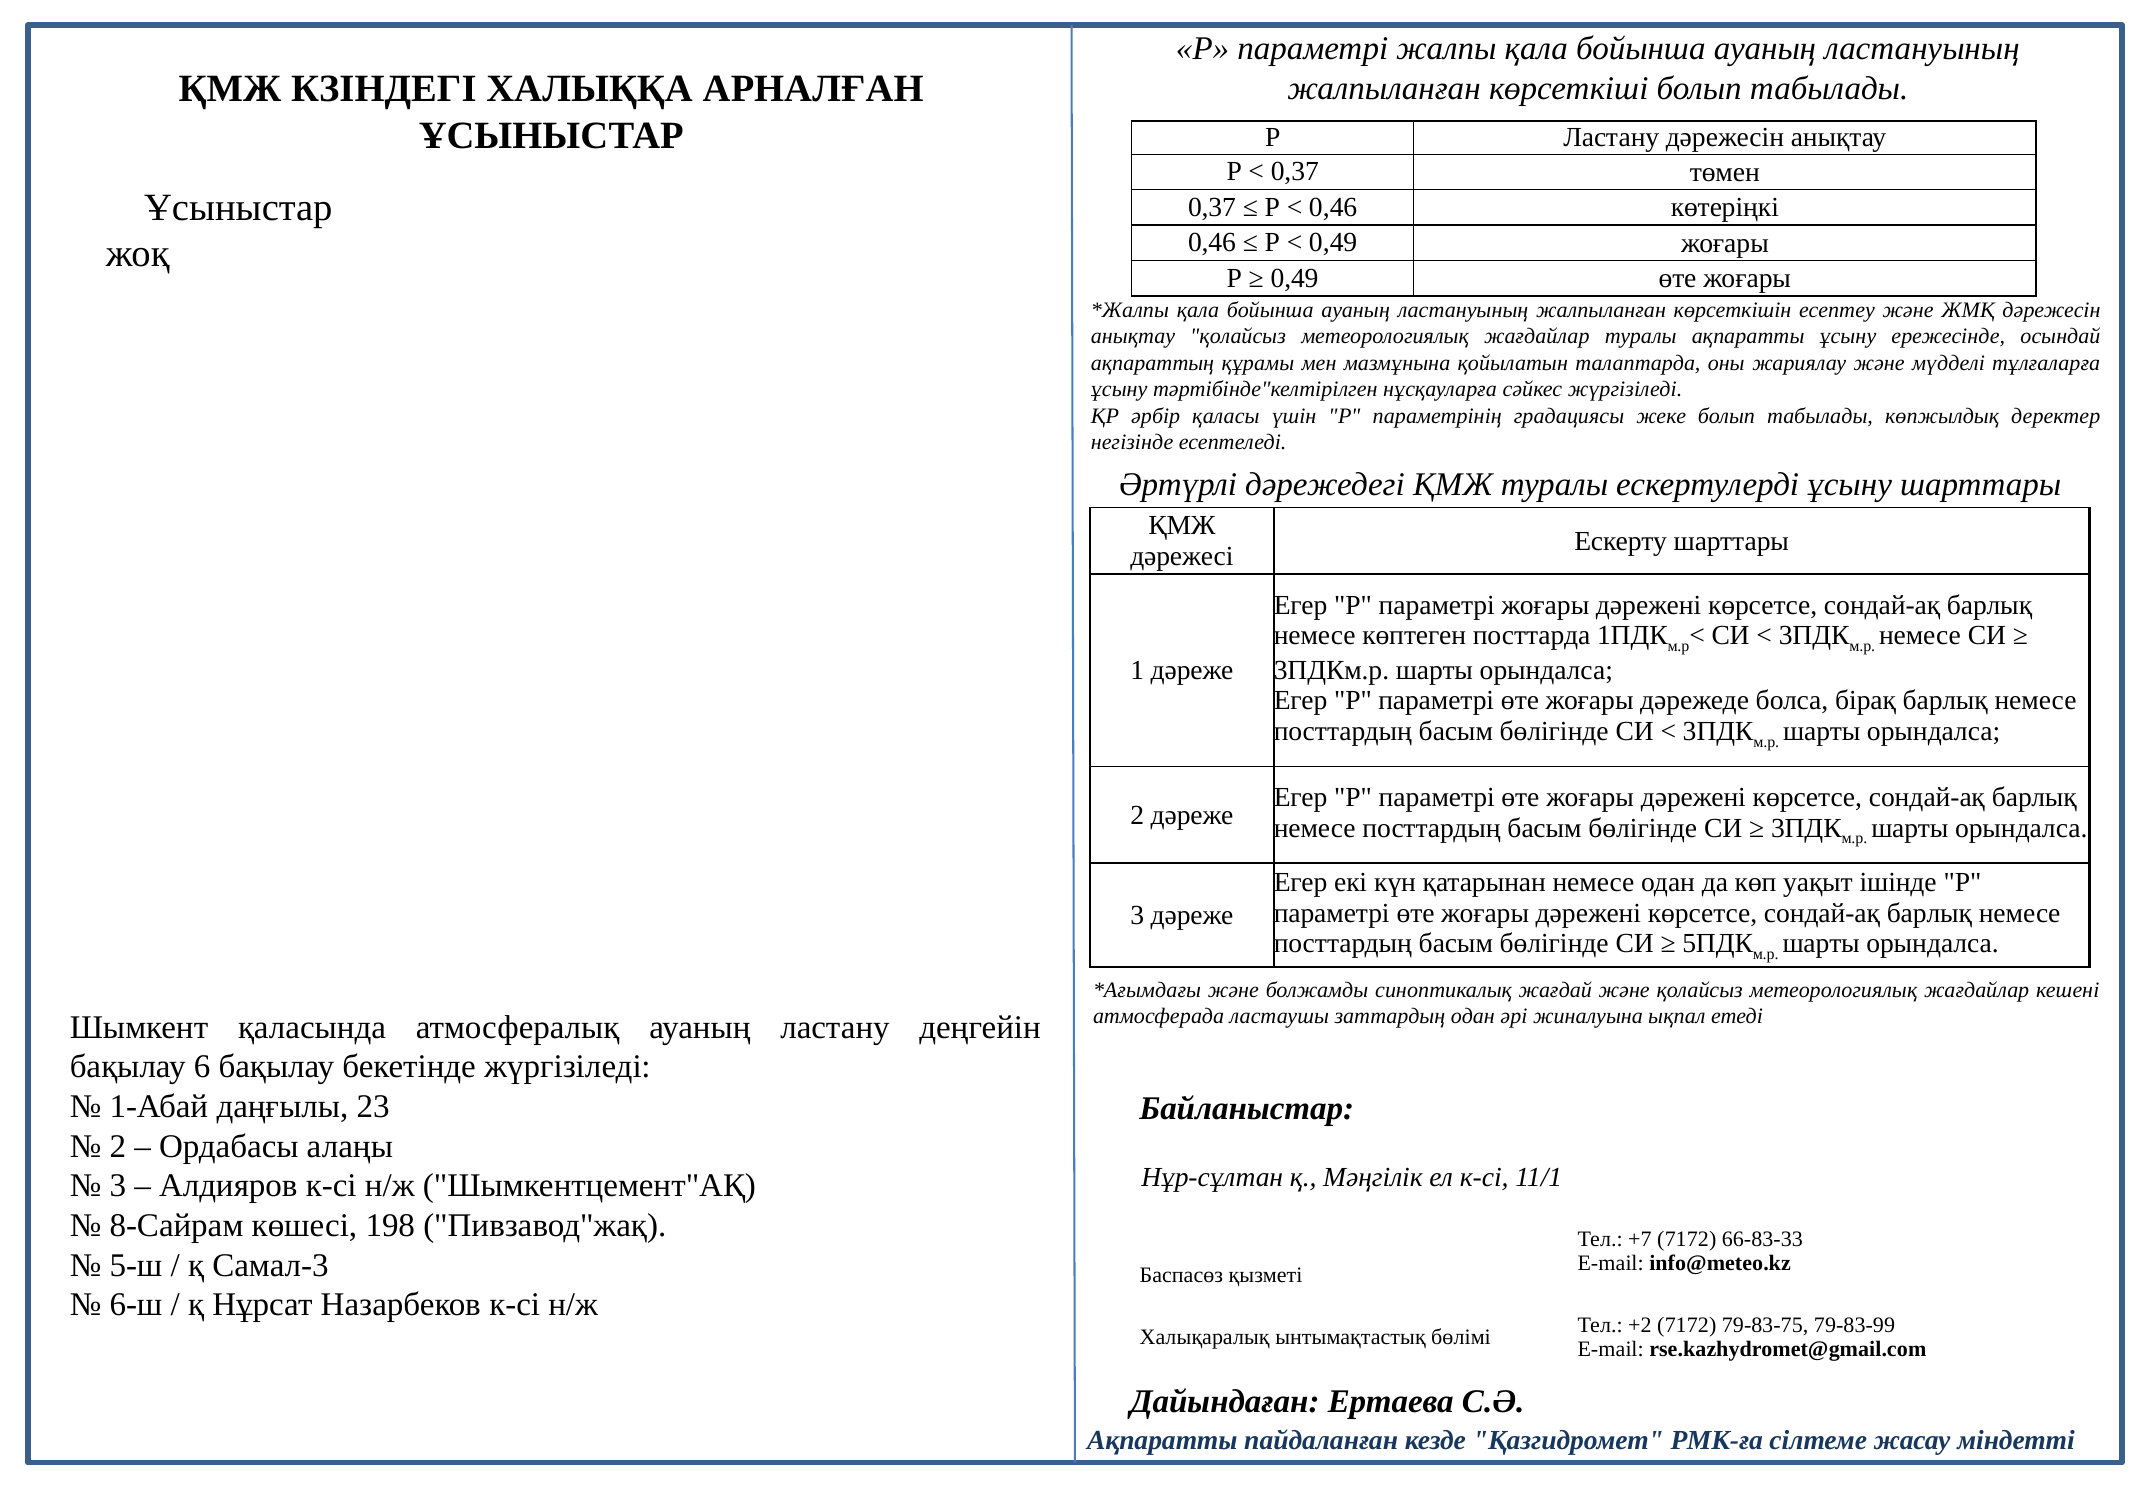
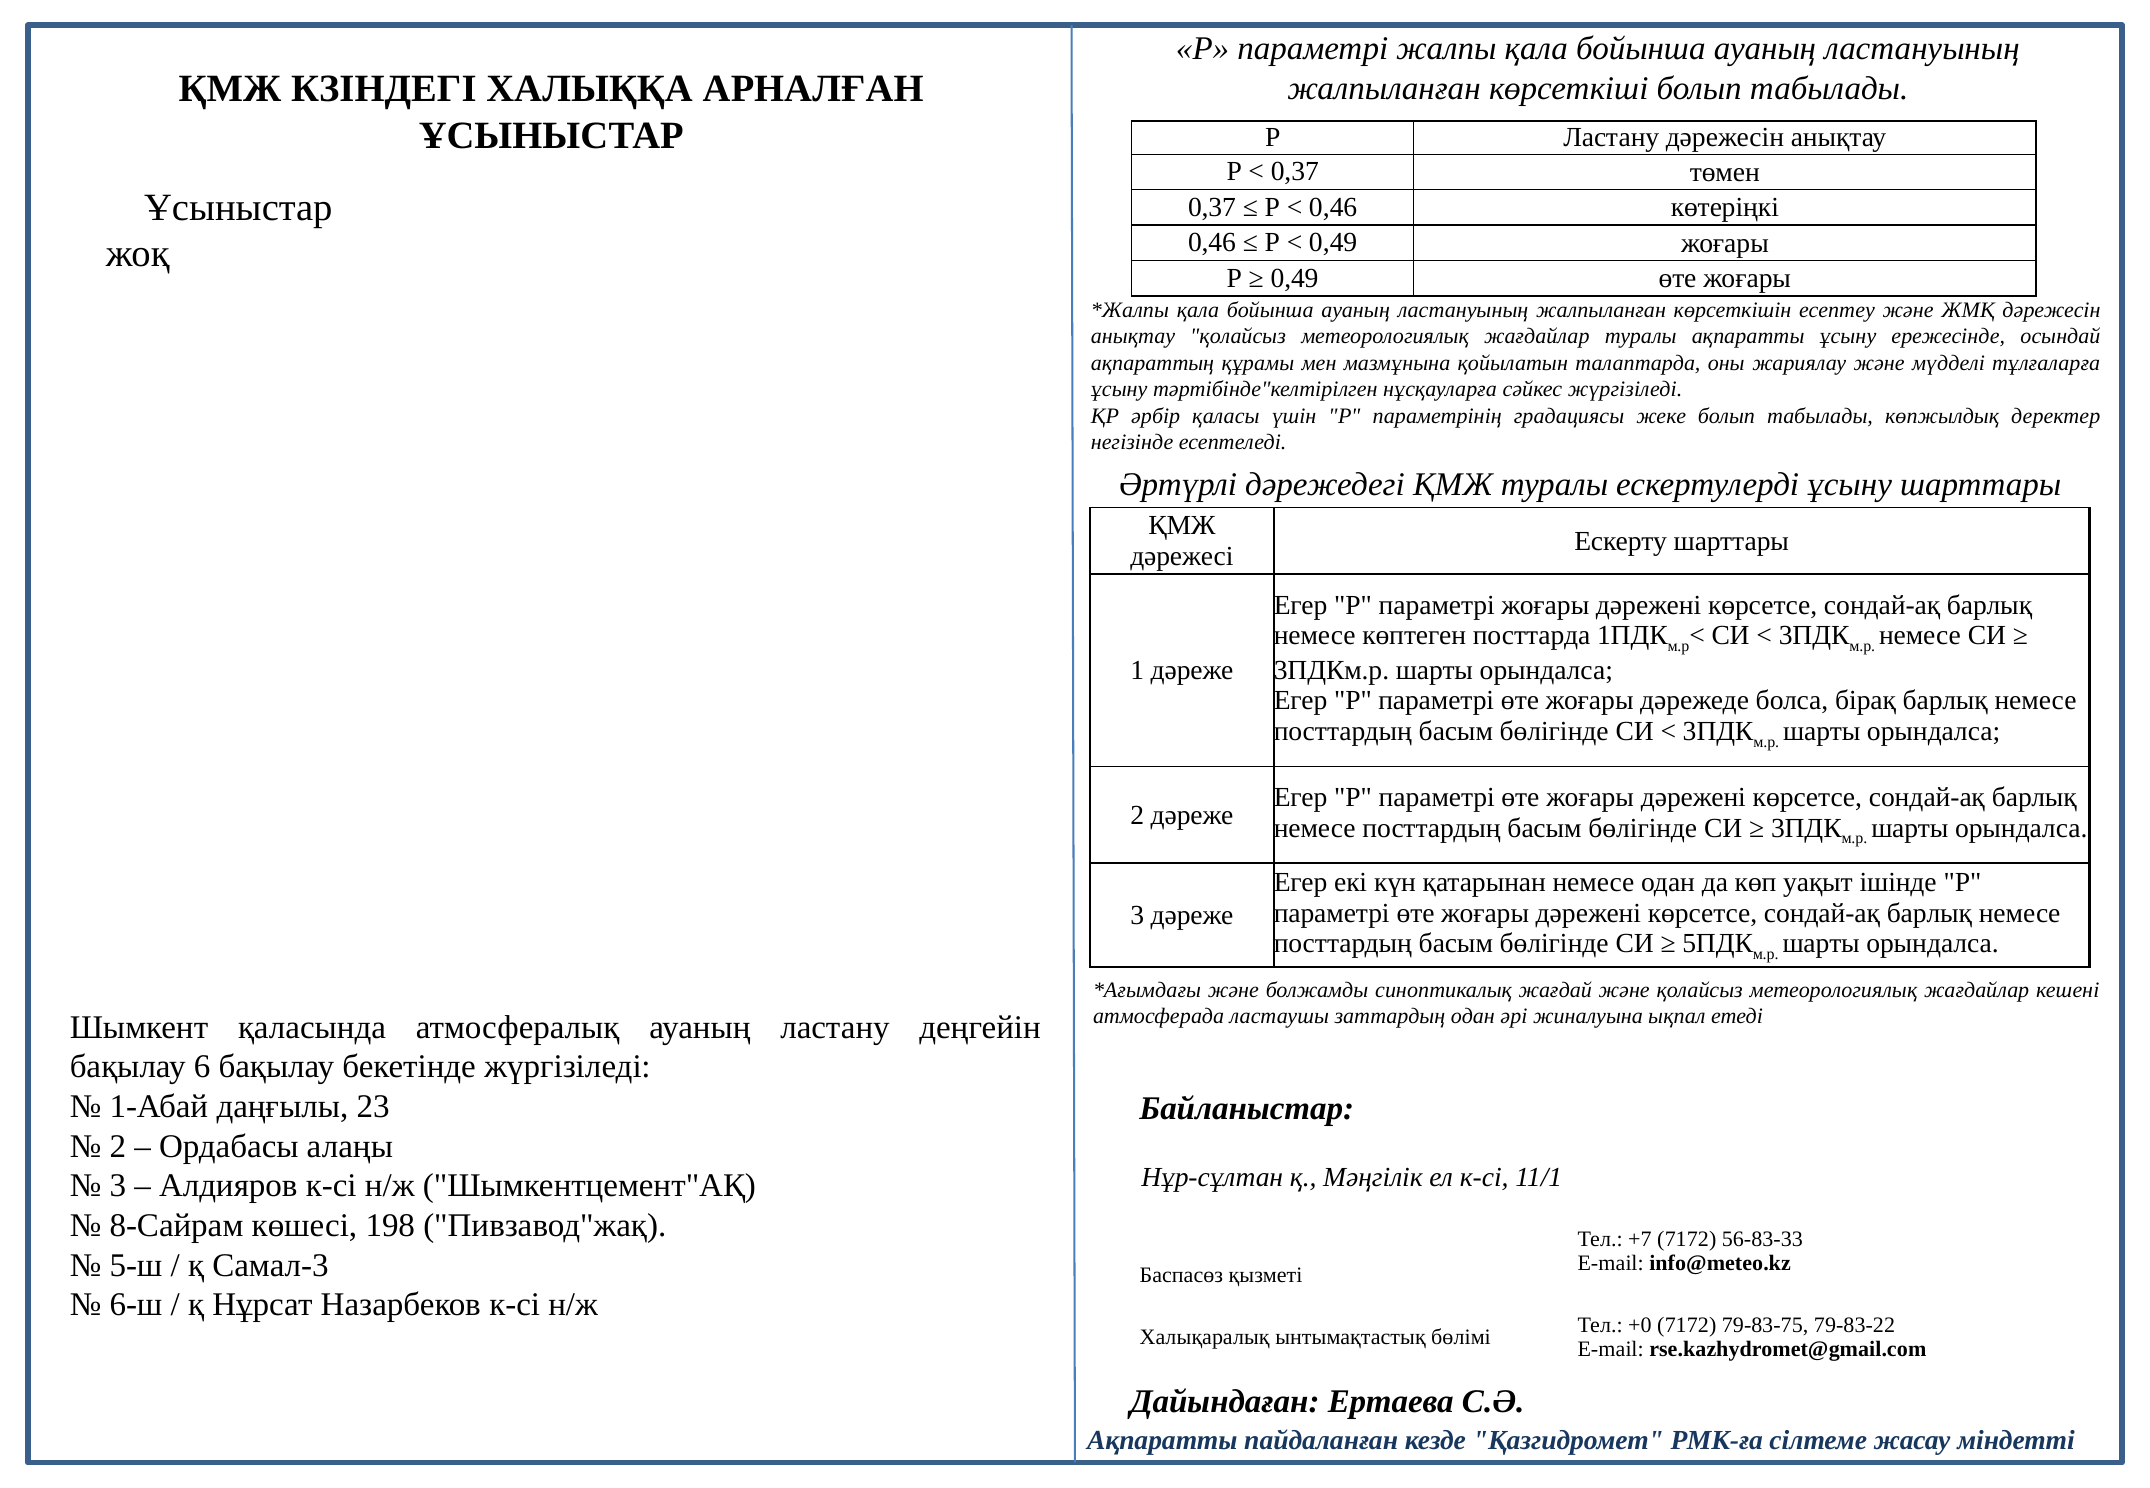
66-83-33: 66-83-33 -> 56-83-33 (1762, 1239)
+2: +2 -> +0 (1640, 1325)
79-83-99: 79-83-99 -> 79-83-22 (1855, 1325)
